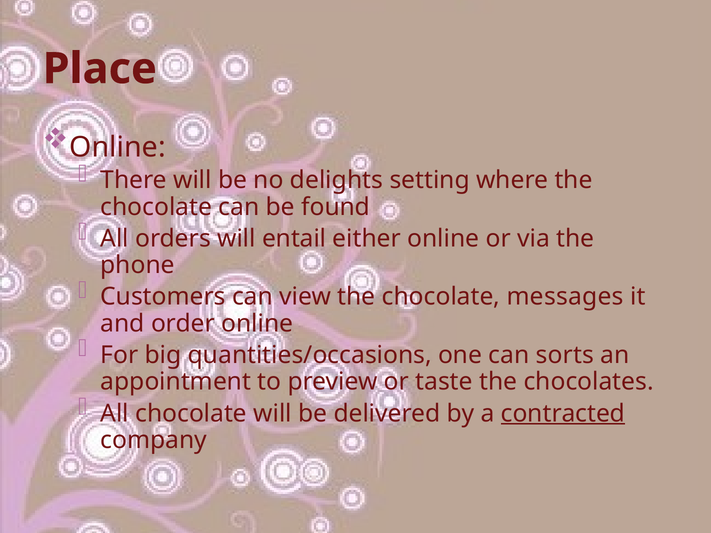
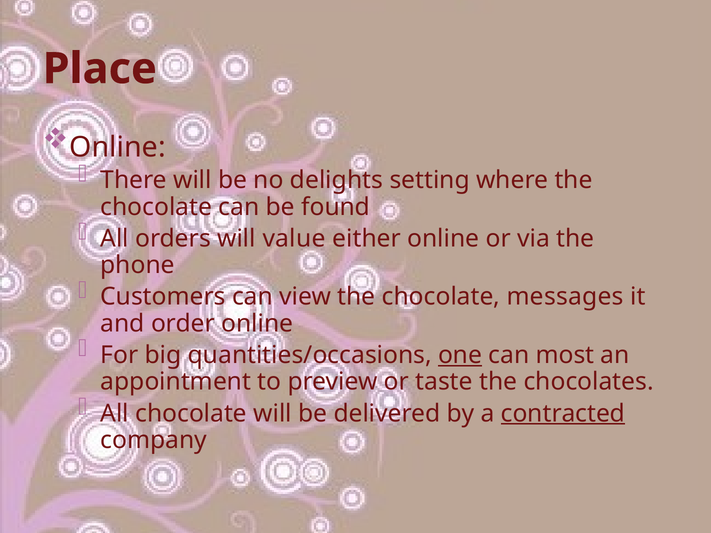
entail: entail -> value (294, 239)
one underline: none -> present (460, 355)
sorts: sorts -> most (565, 355)
